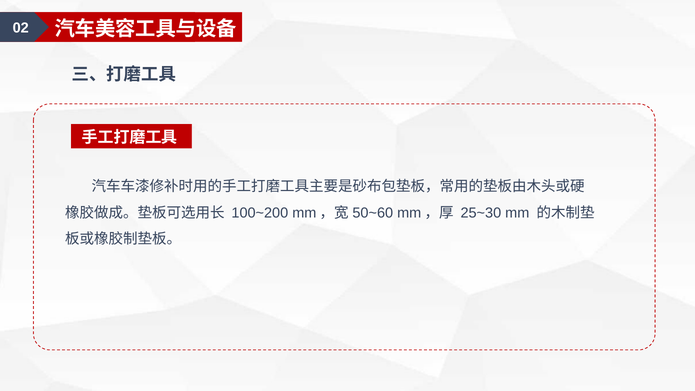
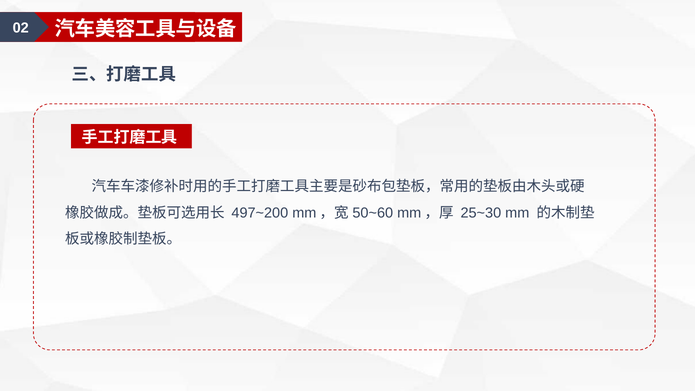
100~200: 100~200 -> 497~200 (260, 213)
